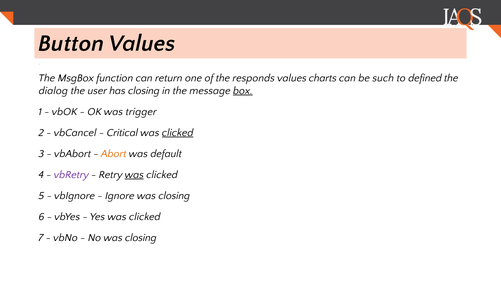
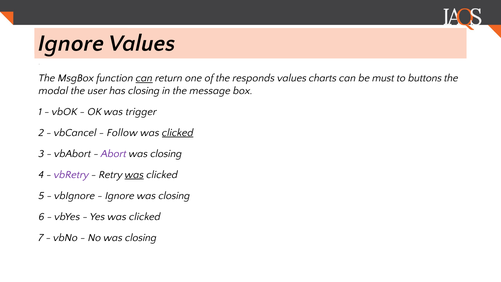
Button: Button -> Ignore (71, 43)
can underline: none -> present (144, 78)
such: such -> must (383, 78)
defined: defined -> buttons (425, 78)
dialog: dialog -> modal (53, 91)
box underline: present -> none (243, 91)
Critical: Critical -> Follow (122, 133)
Abort colour: orange -> purple (114, 154)
default: default -> closing (166, 154)
